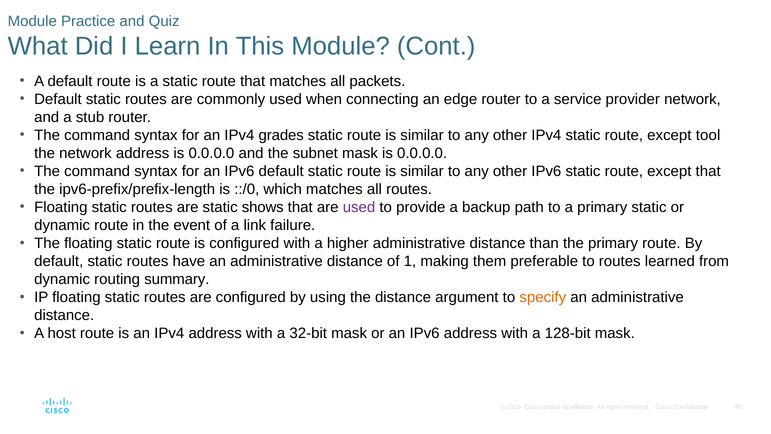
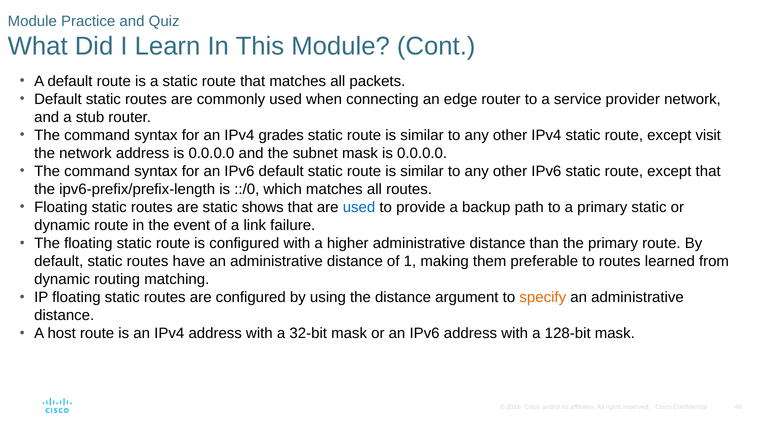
tool: tool -> visit (708, 135)
used colour: purple -> blue (359, 207)
summary: summary -> matching (177, 279)
